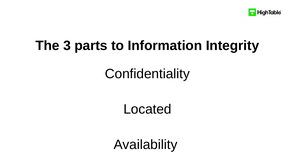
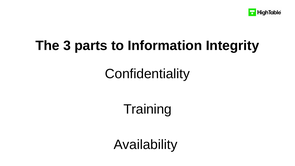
Located: Located -> Training (148, 109)
